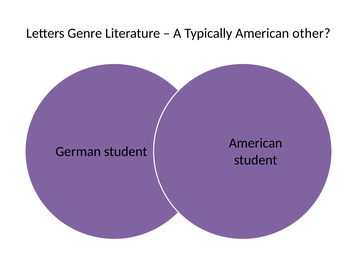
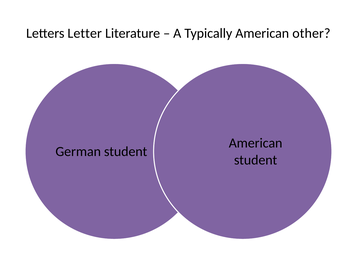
Genre: Genre -> Letter (85, 33)
